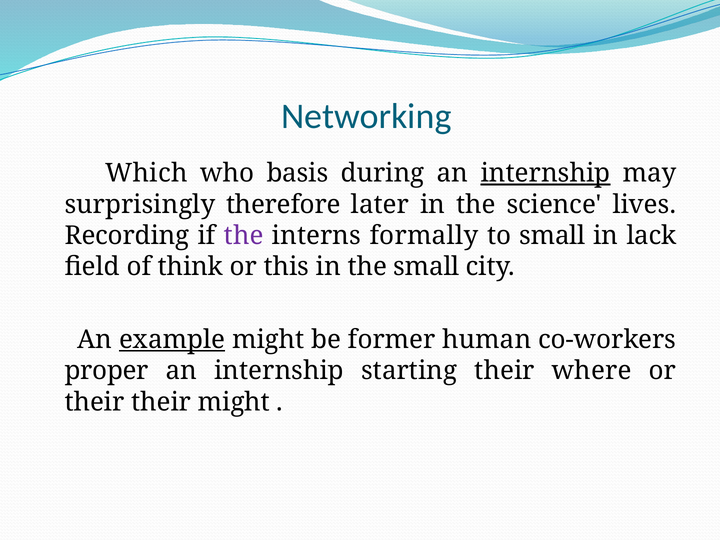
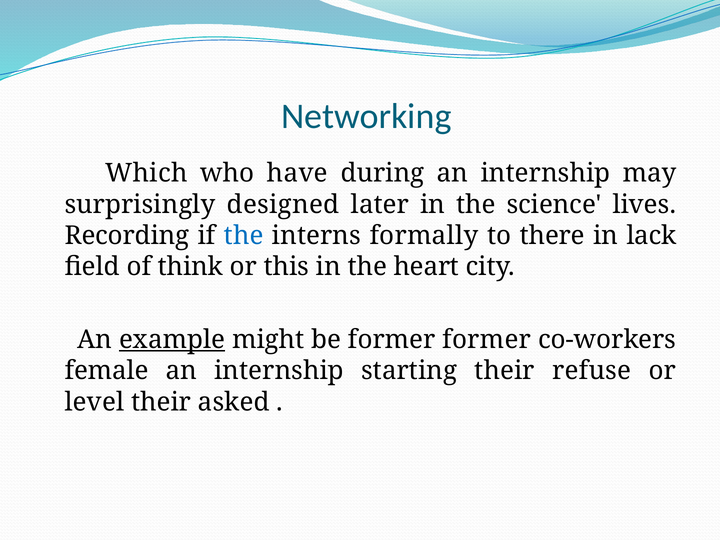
basis: basis -> have (297, 173)
internship underline: present -> none (545, 173)
therefore: therefore -> designed (283, 205)
the colour: purple -> blue (244, 236)
to small: small -> there (552, 236)
the small: small -> heart (426, 267)
former human: human -> former (487, 340)
proper: proper -> female (107, 371)
where: where -> refuse (592, 371)
their: their -> level (94, 402)
their might: might -> asked (234, 402)
